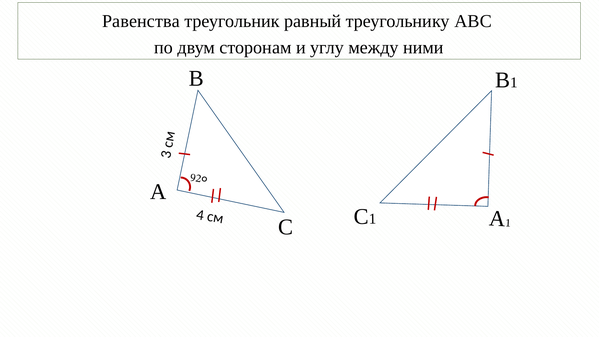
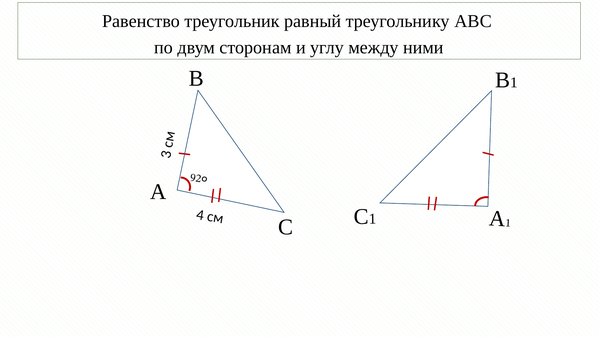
Равенства: Равенства -> Равенство (141, 21)
